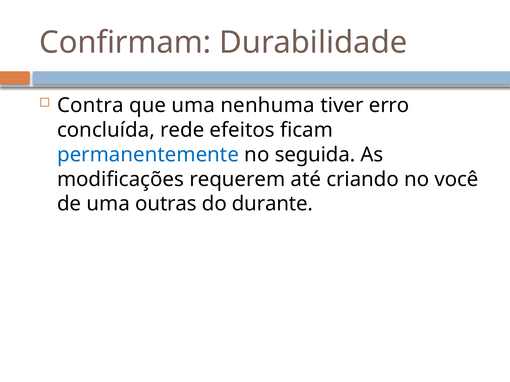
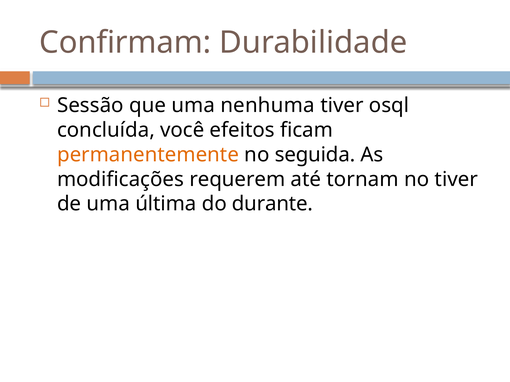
Contra: Contra -> Sessão (90, 106)
erro: erro -> osql (389, 106)
rede: rede -> você (182, 130)
permanentemente colour: blue -> orange (148, 155)
criando: criando -> tornam (363, 179)
no você: você -> tiver (456, 179)
outras: outras -> última (166, 204)
